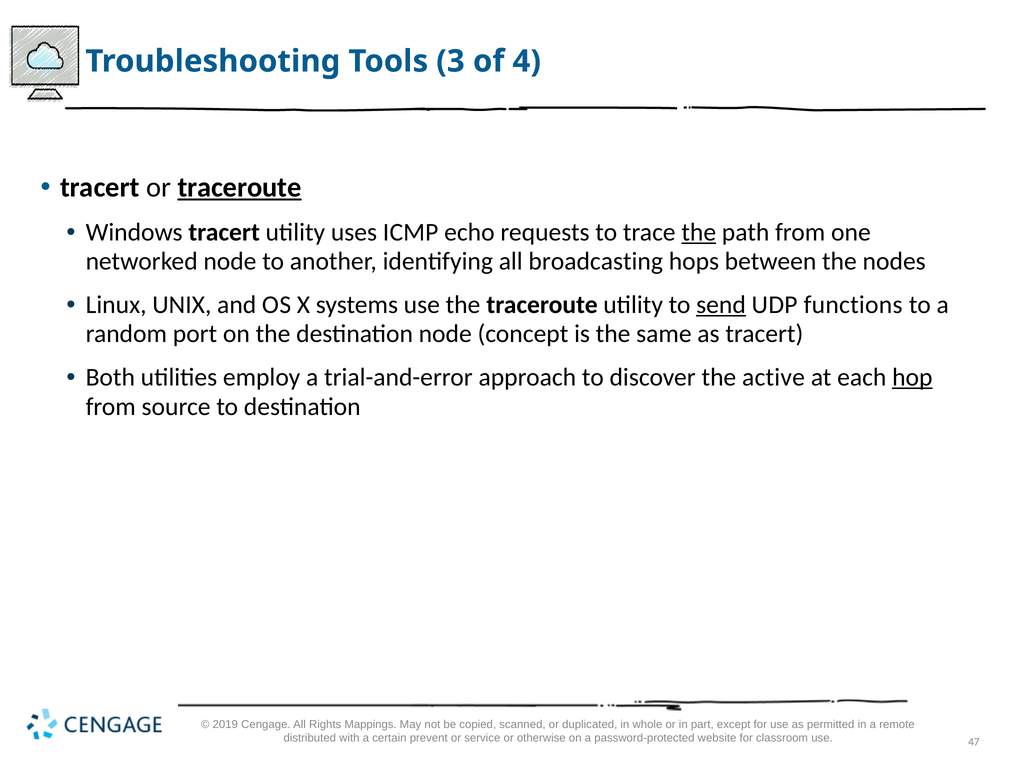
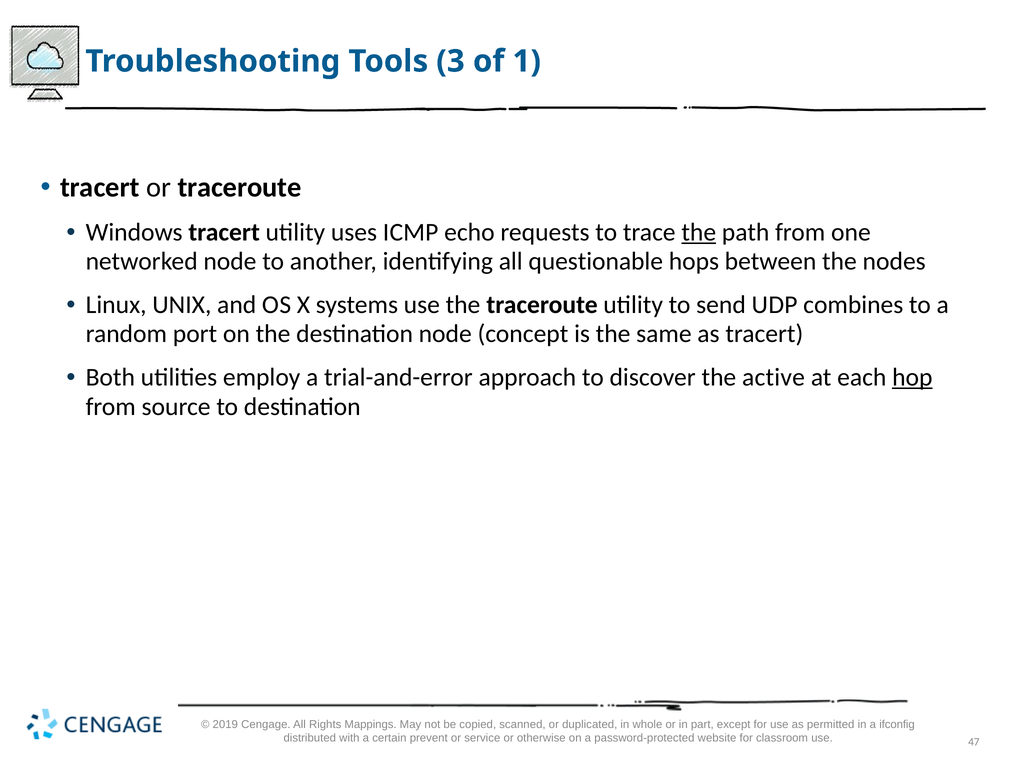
4: 4 -> 1 (527, 61)
traceroute underline: present -> none (240, 187)
broadcasting: broadcasting -> questionable (596, 261)
send underline: present -> none (721, 305)
functions: functions -> combines (853, 305)
remote: remote -> ifconfig (897, 724)
